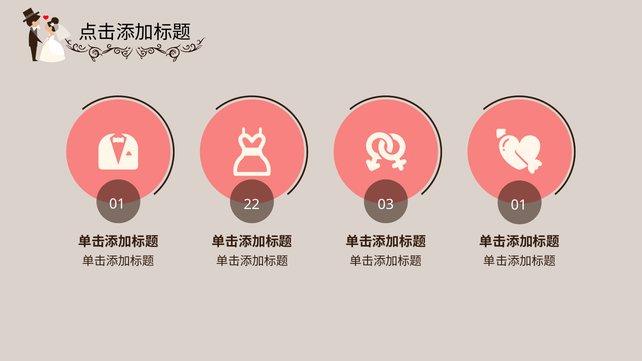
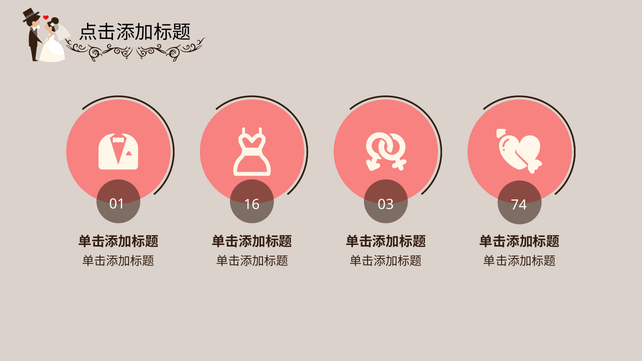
22: 22 -> 16 (252, 205)
03 01: 01 -> 74 (519, 205)
